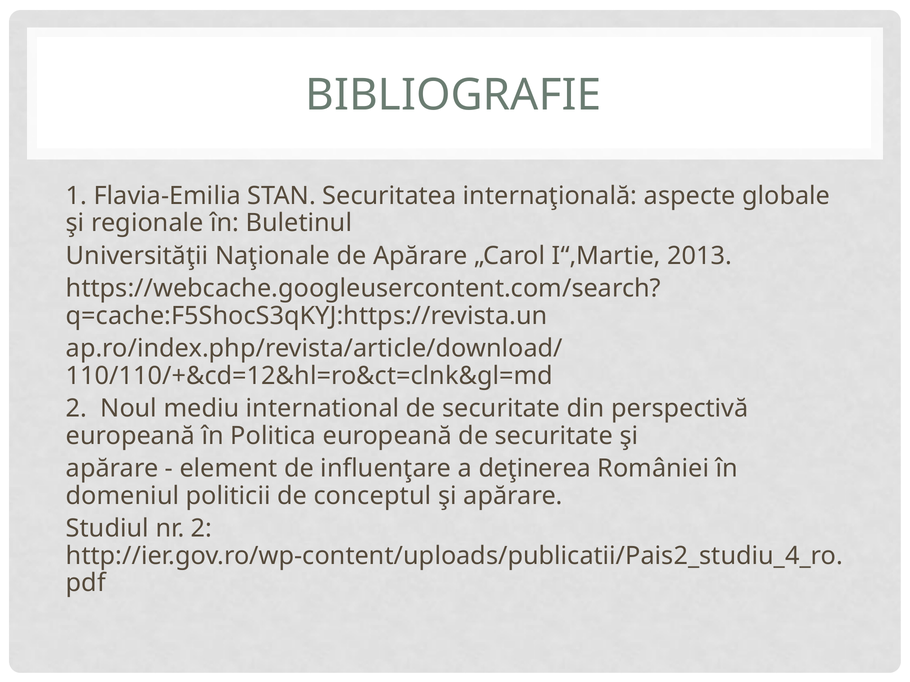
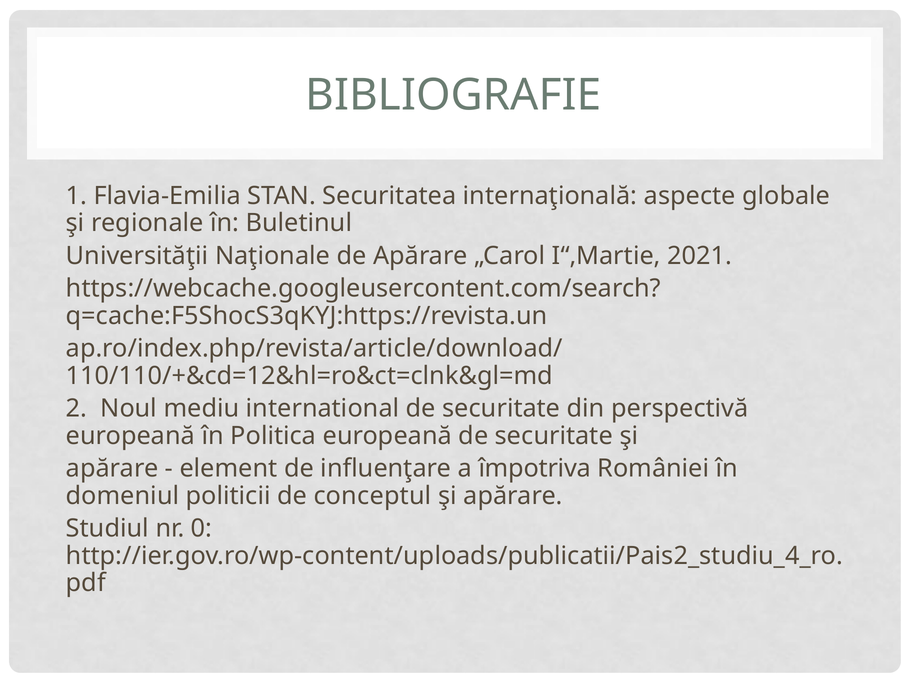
2013: 2013 -> 2021 (700, 256)
deţinerea: deţinerea -> împotriva (535, 469)
nr 2: 2 -> 0 (202, 529)
